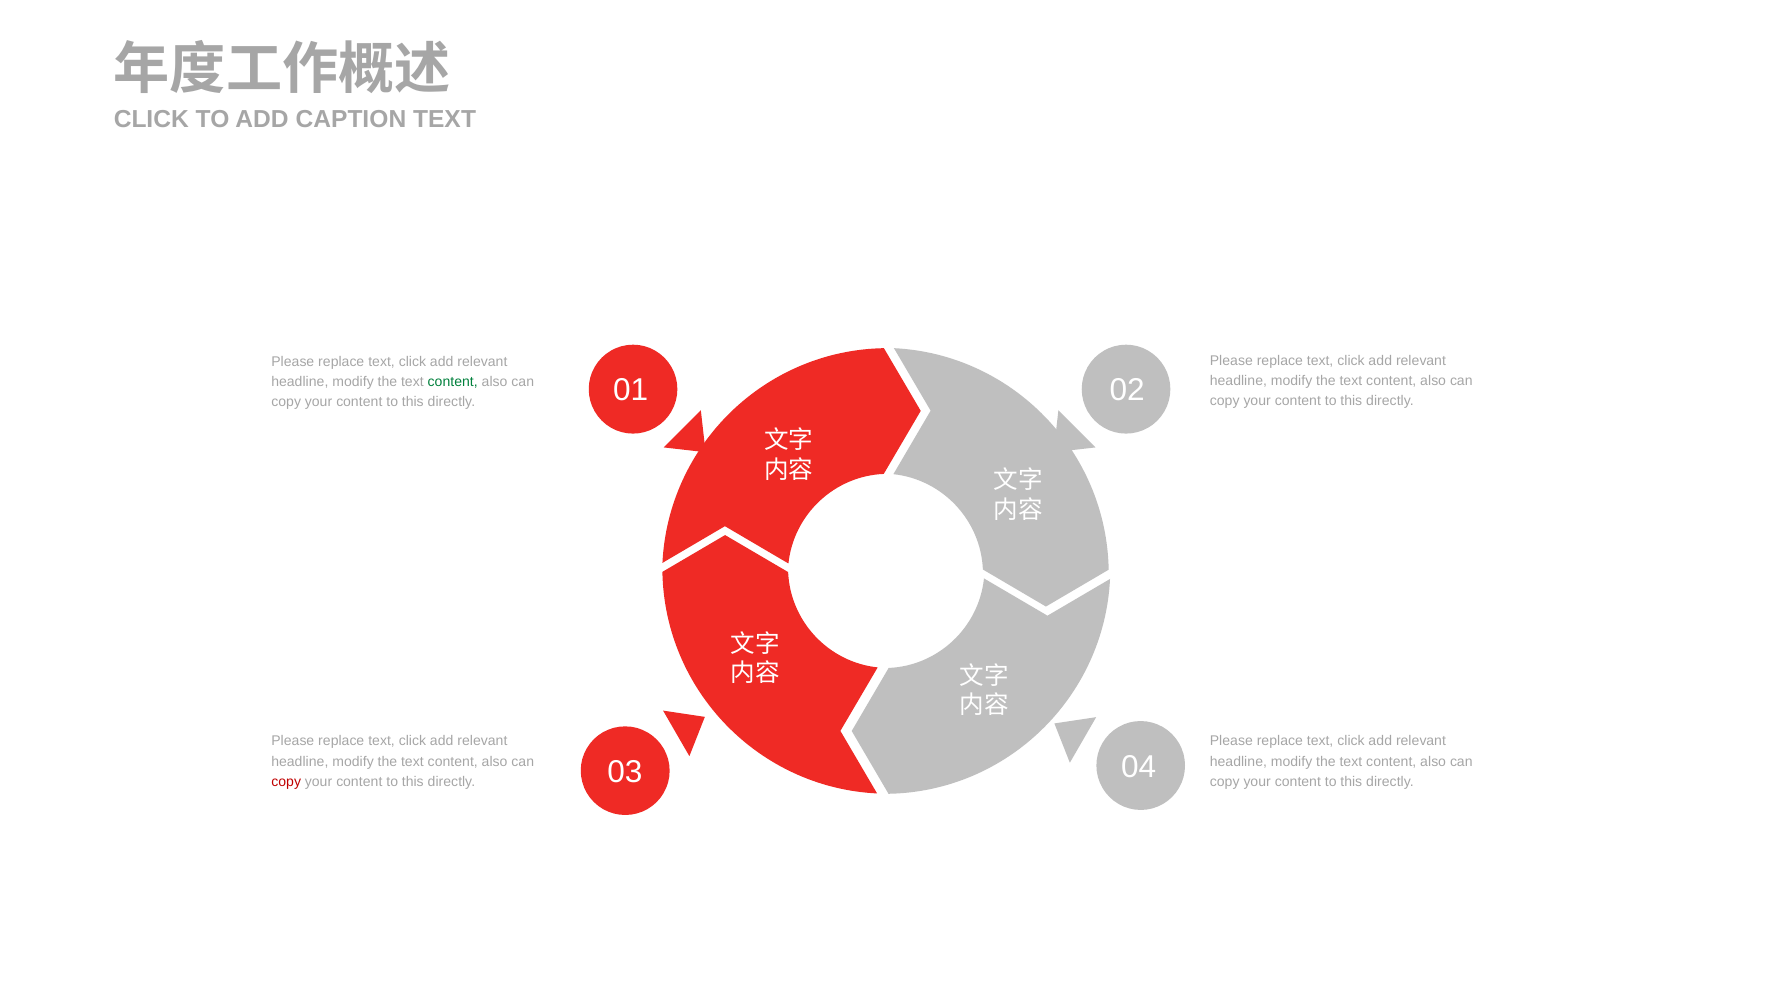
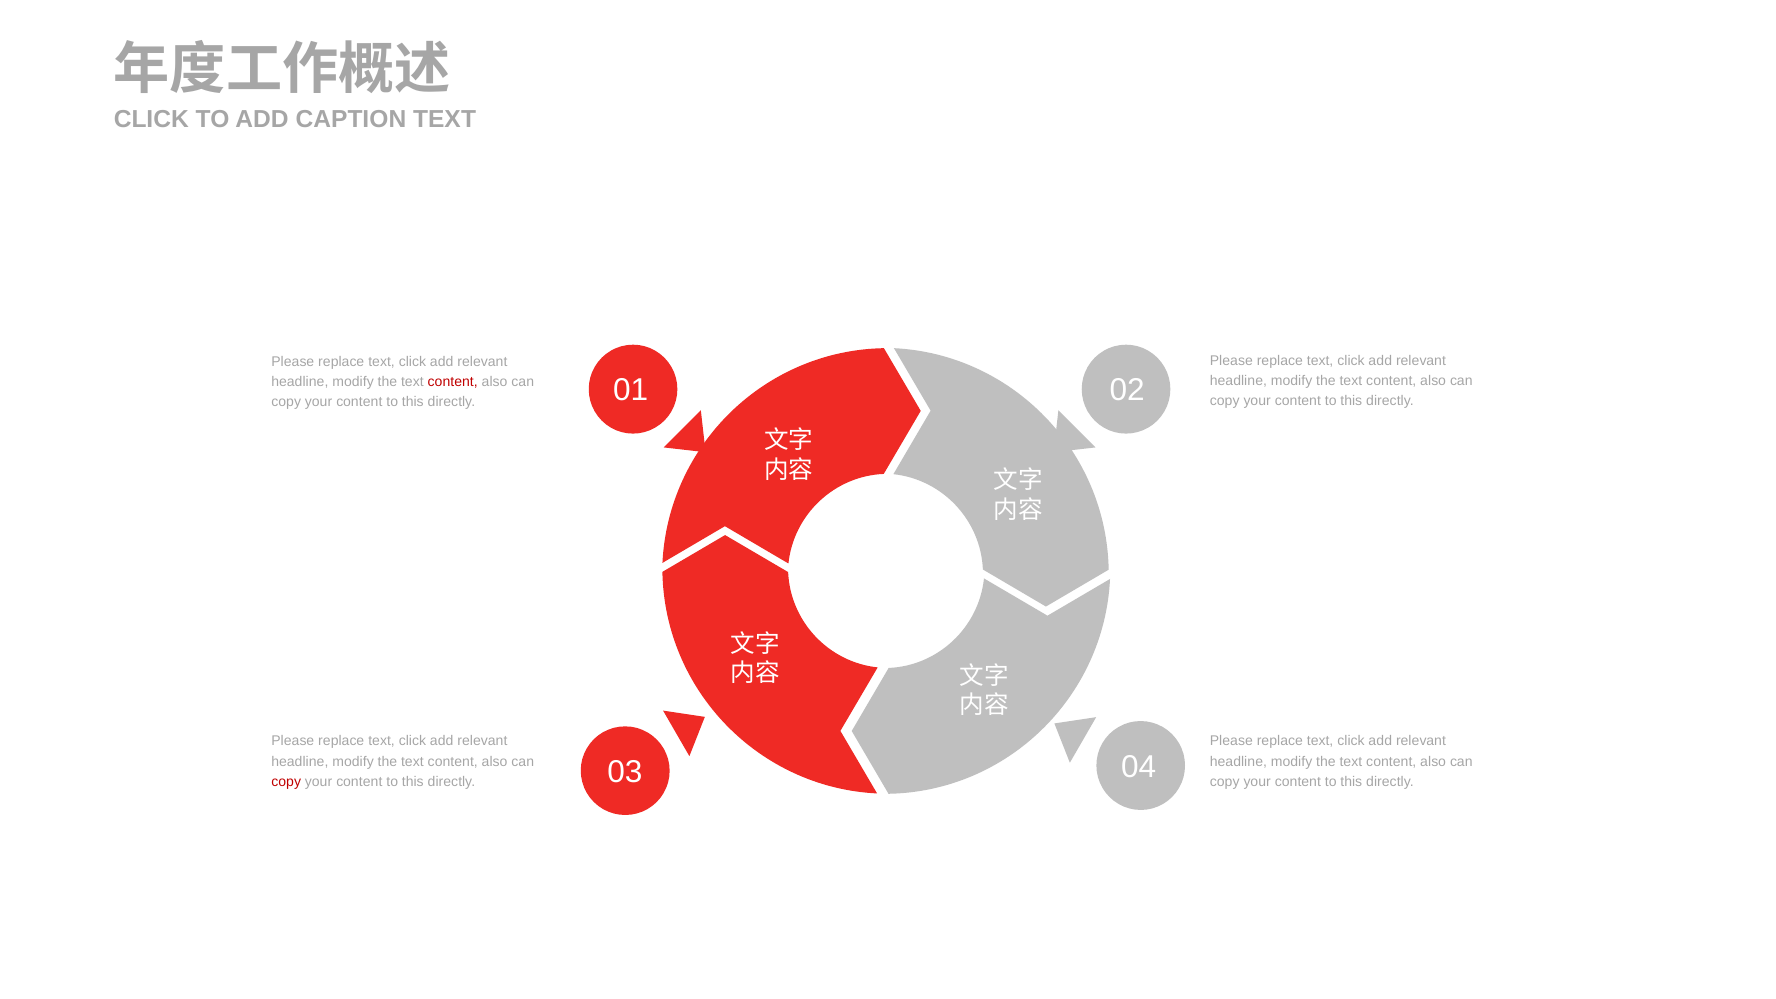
content colour: green -> red (453, 382)
